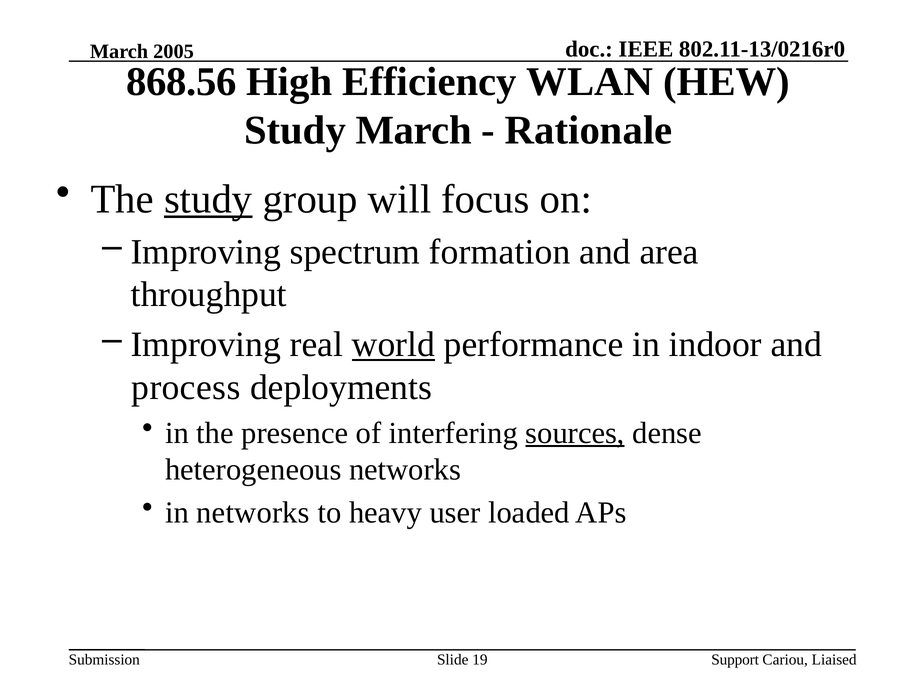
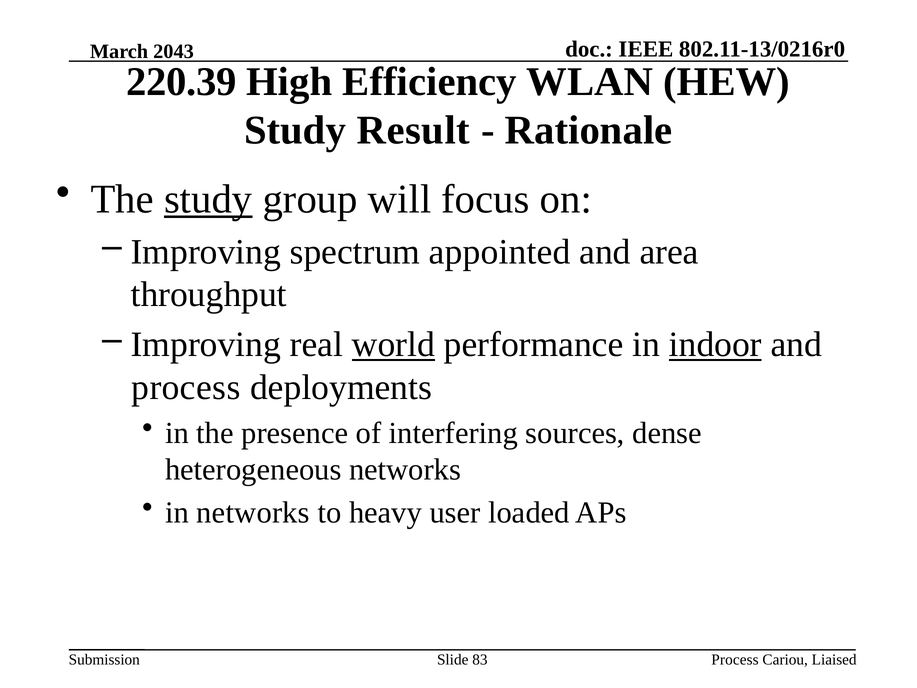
2005: 2005 -> 2043 (174, 52)
868.56: 868.56 -> 220.39 (181, 82)
Study March: March -> Result (413, 130)
formation: formation -> appointed (500, 252)
indoor underline: none -> present (715, 345)
sources underline: present -> none (575, 433)
19: 19 -> 83 (480, 660)
Support: Support -> Process (735, 660)
